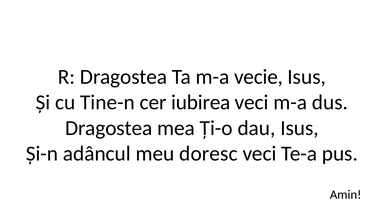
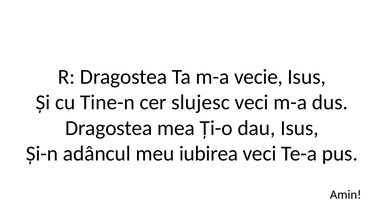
iubirea: iubirea -> slujesc (201, 102)
doresc: doresc -> iubirea (209, 154)
